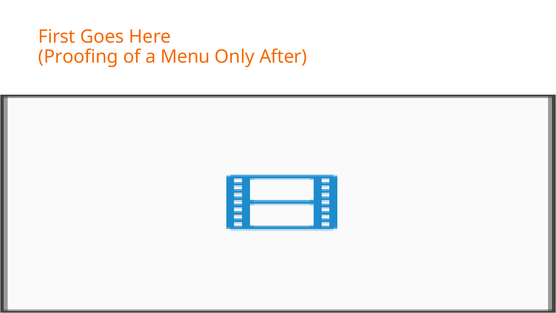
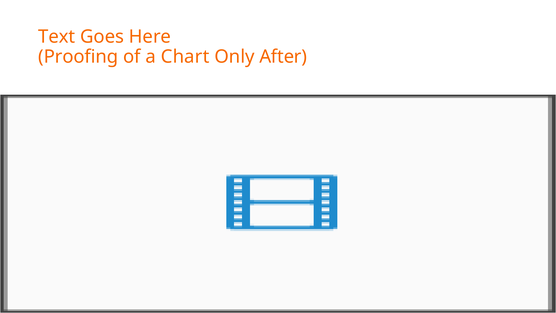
First: First -> Text (57, 37)
Menu: Menu -> Chart (185, 57)
